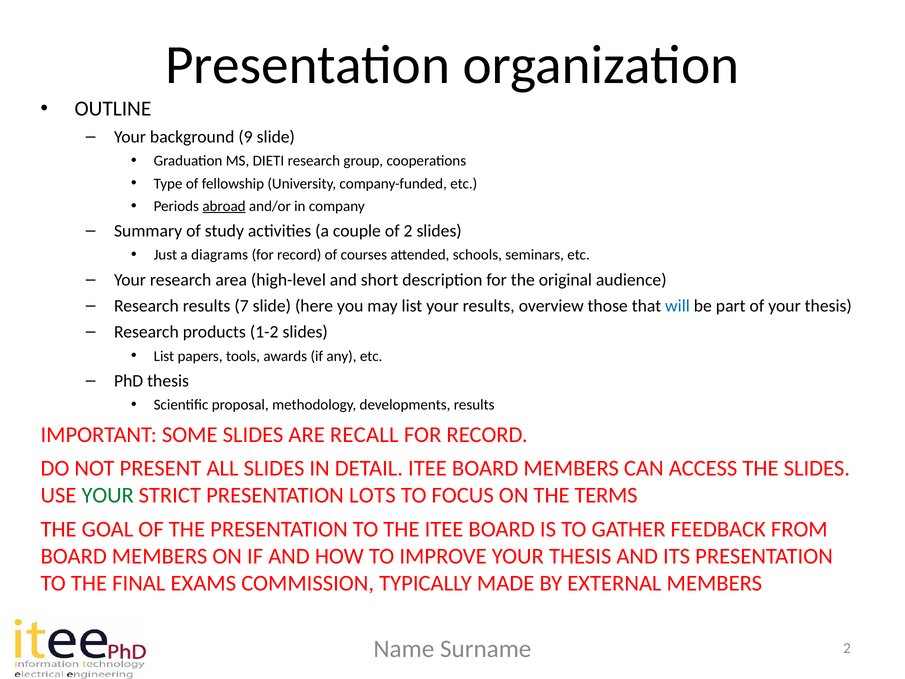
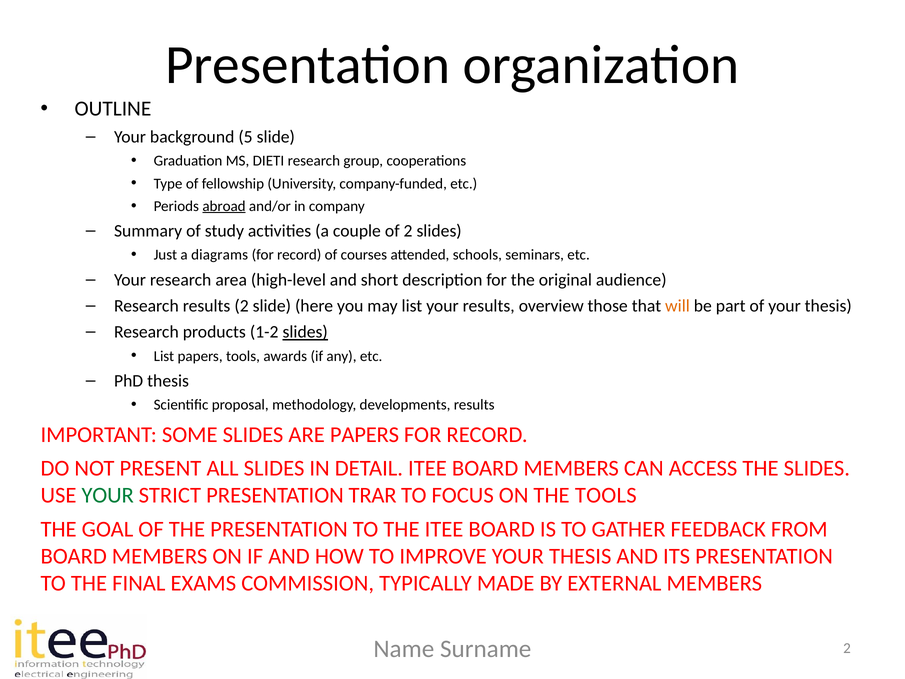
9: 9 -> 5 (246, 137)
results 7: 7 -> 2 (242, 306)
will colour: blue -> orange (677, 306)
slides underline: none -> present (305, 332)
ARE RECALL: RECALL -> PAPERS (364, 434)
LOTS: LOTS -> TRAR (373, 495)
THE TERMS: TERMS -> TOOLS (606, 495)
